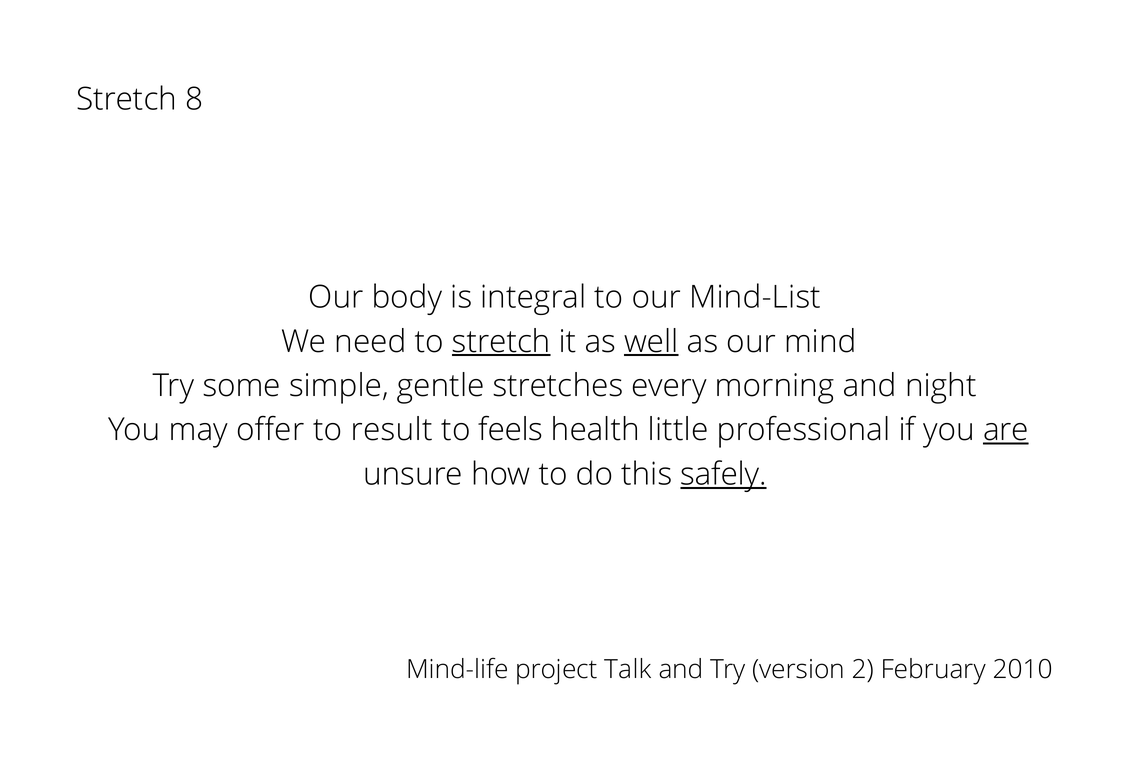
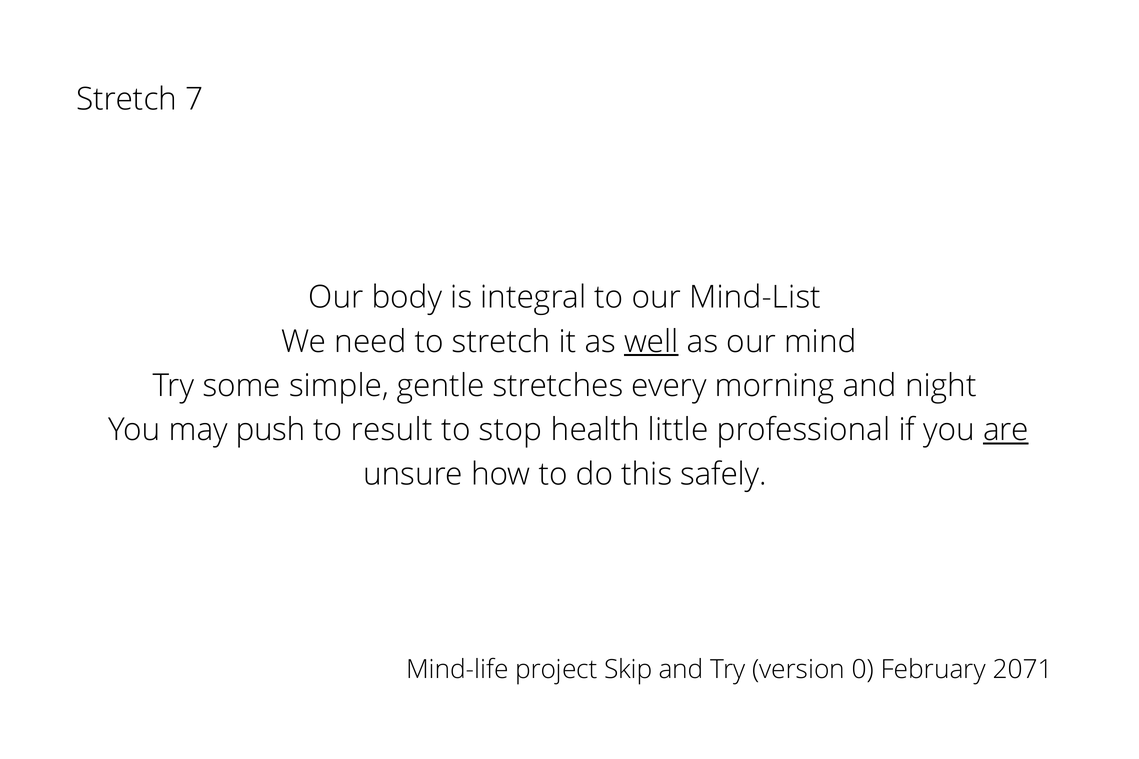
8: 8 -> 7 (194, 99)
stretch underline: present -> none (501, 342)
offer: offer -> push (271, 430)
feels: feels -> stop (510, 430)
safely underline: present -> none (723, 474)
Talk: Talk -> Skip (628, 670)
2: 2 -> 0 (863, 670)
2010: 2010 -> 2071 (1023, 670)
